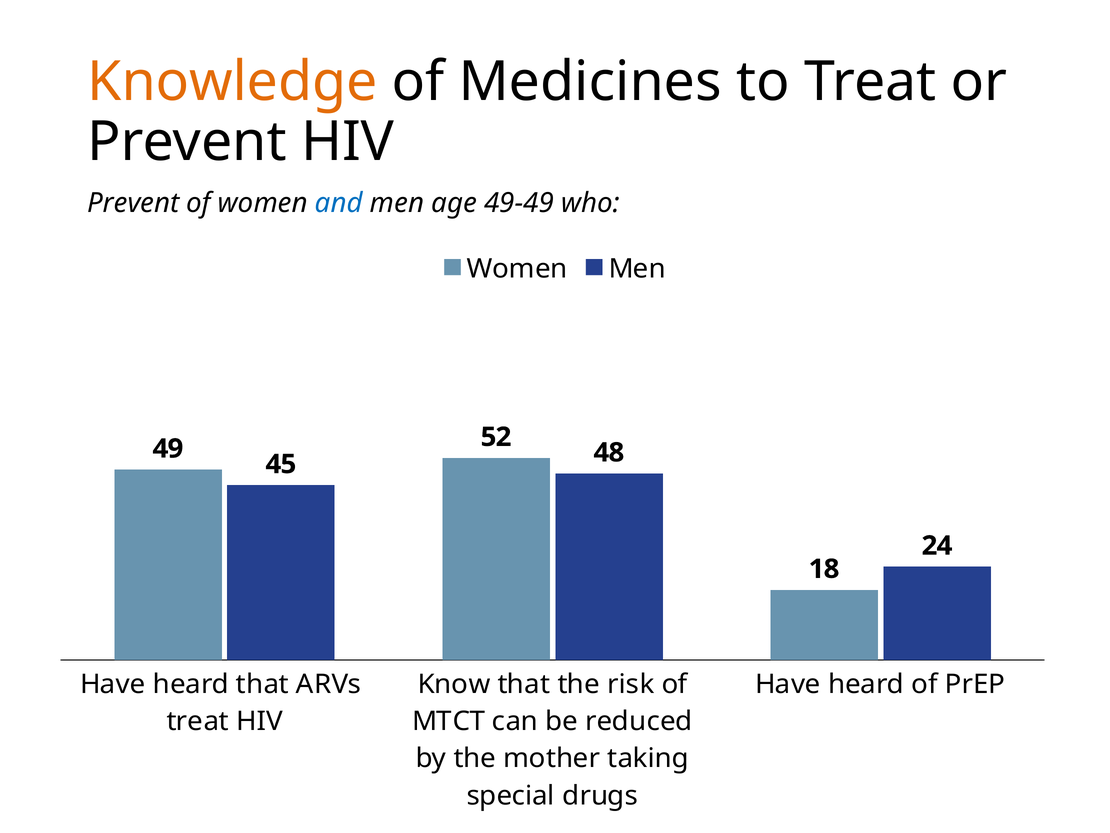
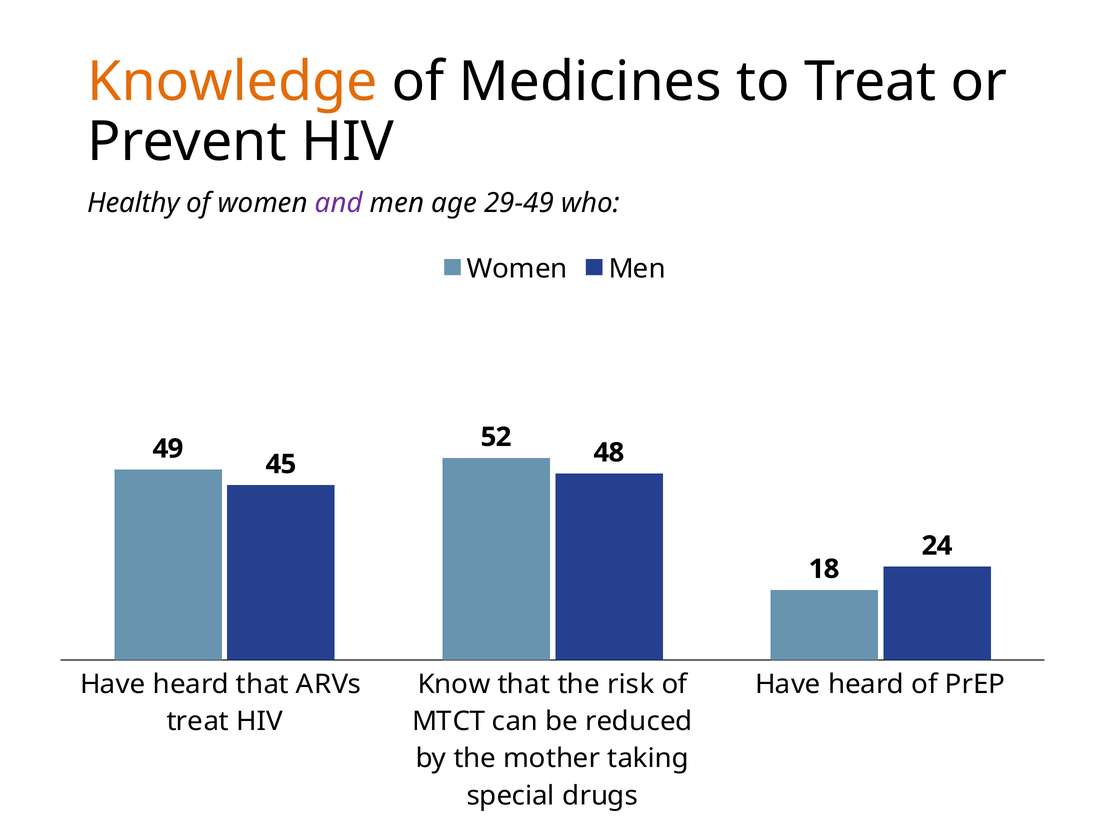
Prevent: Prevent -> Healthy (133, 203)
and colour: blue -> purple (339, 203)
49-49: 49-49 -> 29-49 (519, 203)
